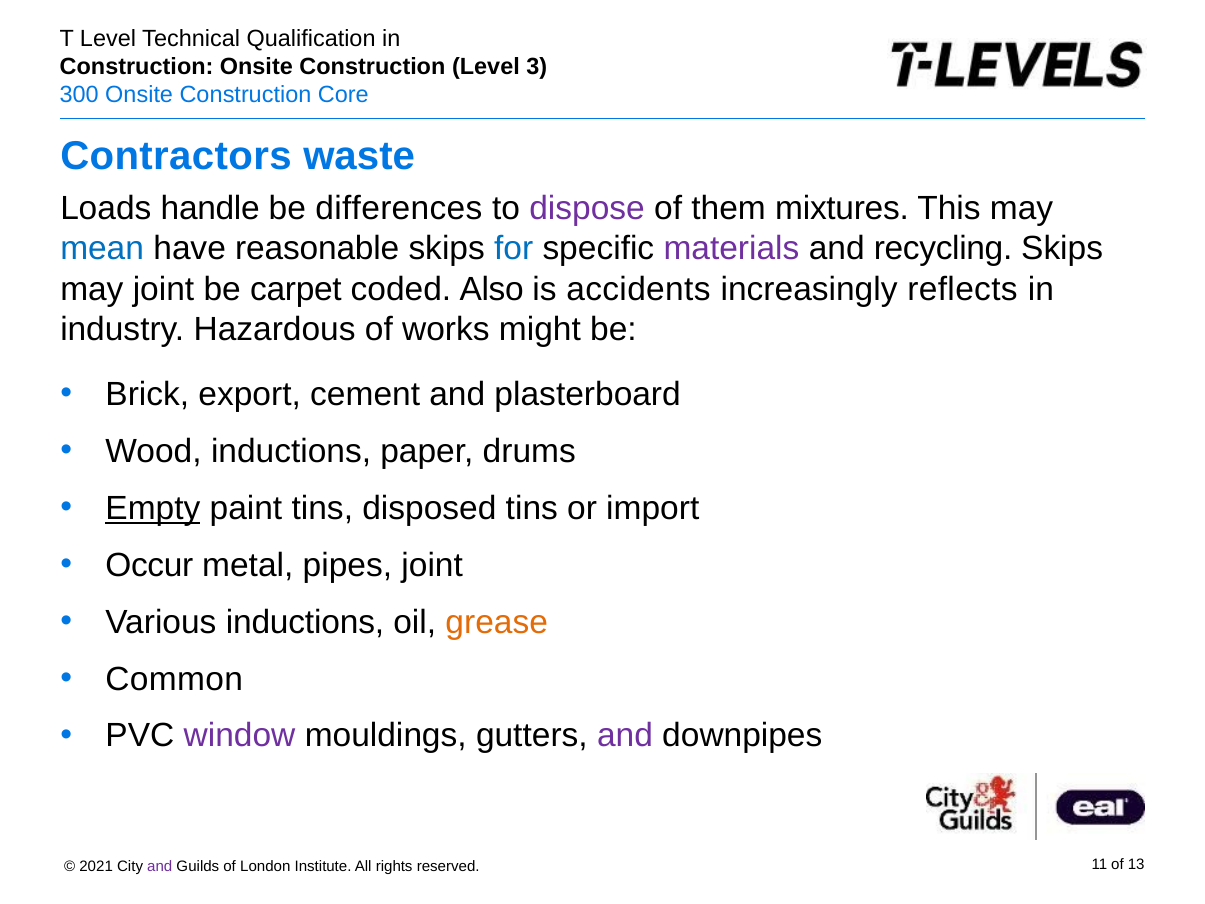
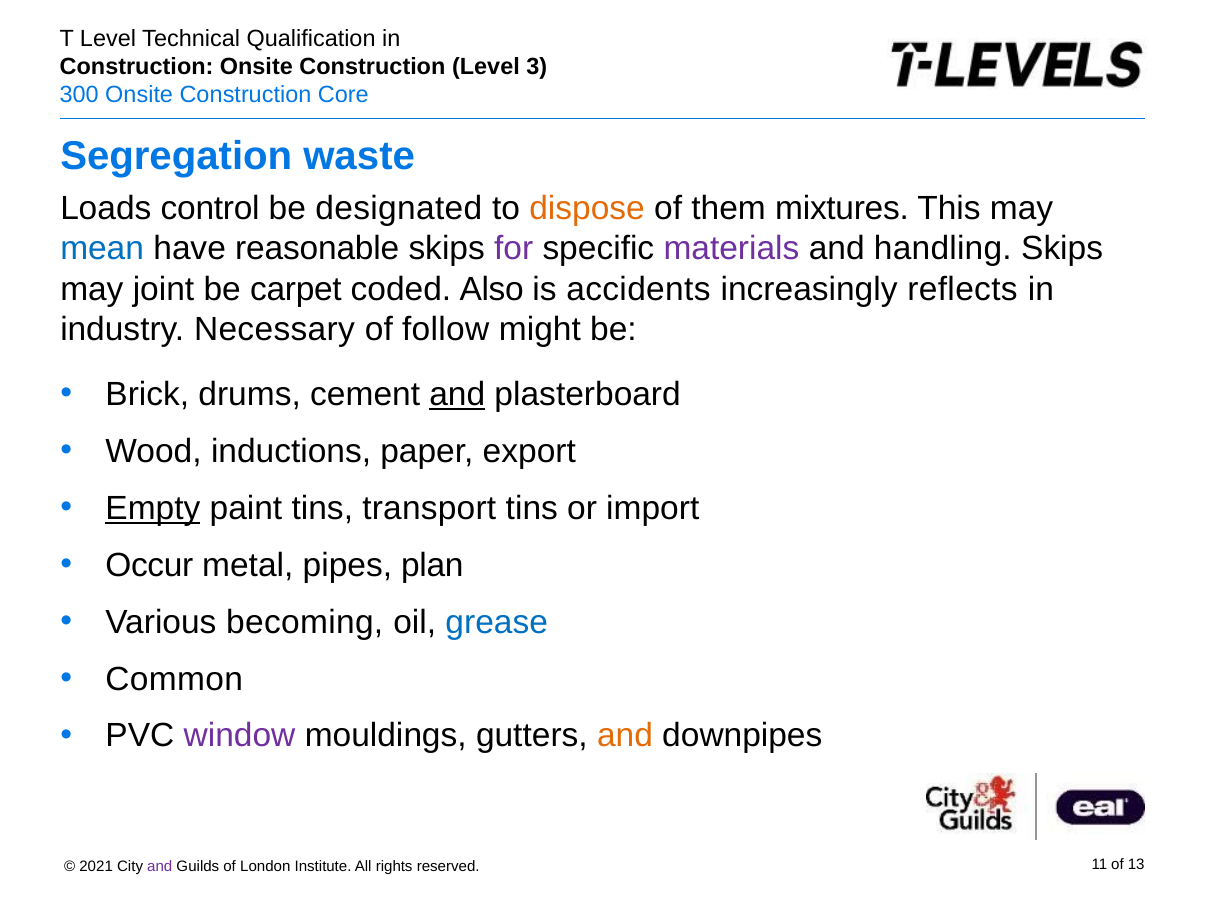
Contractors: Contractors -> Segregation (176, 156)
handle: handle -> control (210, 209)
differences: differences -> designated (399, 209)
dispose colour: purple -> orange (587, 209)
for colour: blue -> purple (514, 249)
recycling: recycling -> handling (943, 249)
Hazardous: Hazardous -> Necessary (274, 329)
works: works -> follow (446, 329)
export: export -> drums (250, 394)
and underline: none -> present (457, 394)
drums: drums -> export (529, 451)
disposed: disposed -> transport (429, 508)
pipes joint: joint -> plan (432, 565)
Various inductions: inductions -> becoming (305, 622)
grease colour: orange -> blue (497, 622)
and colour: purple -> orange (625, 736)
